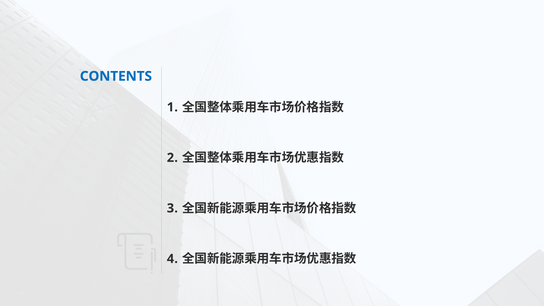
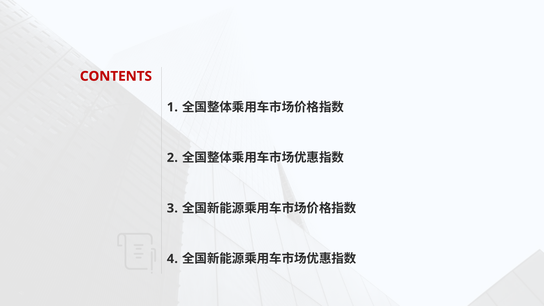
CONTENTS colour: blue -> red (116, 76)
